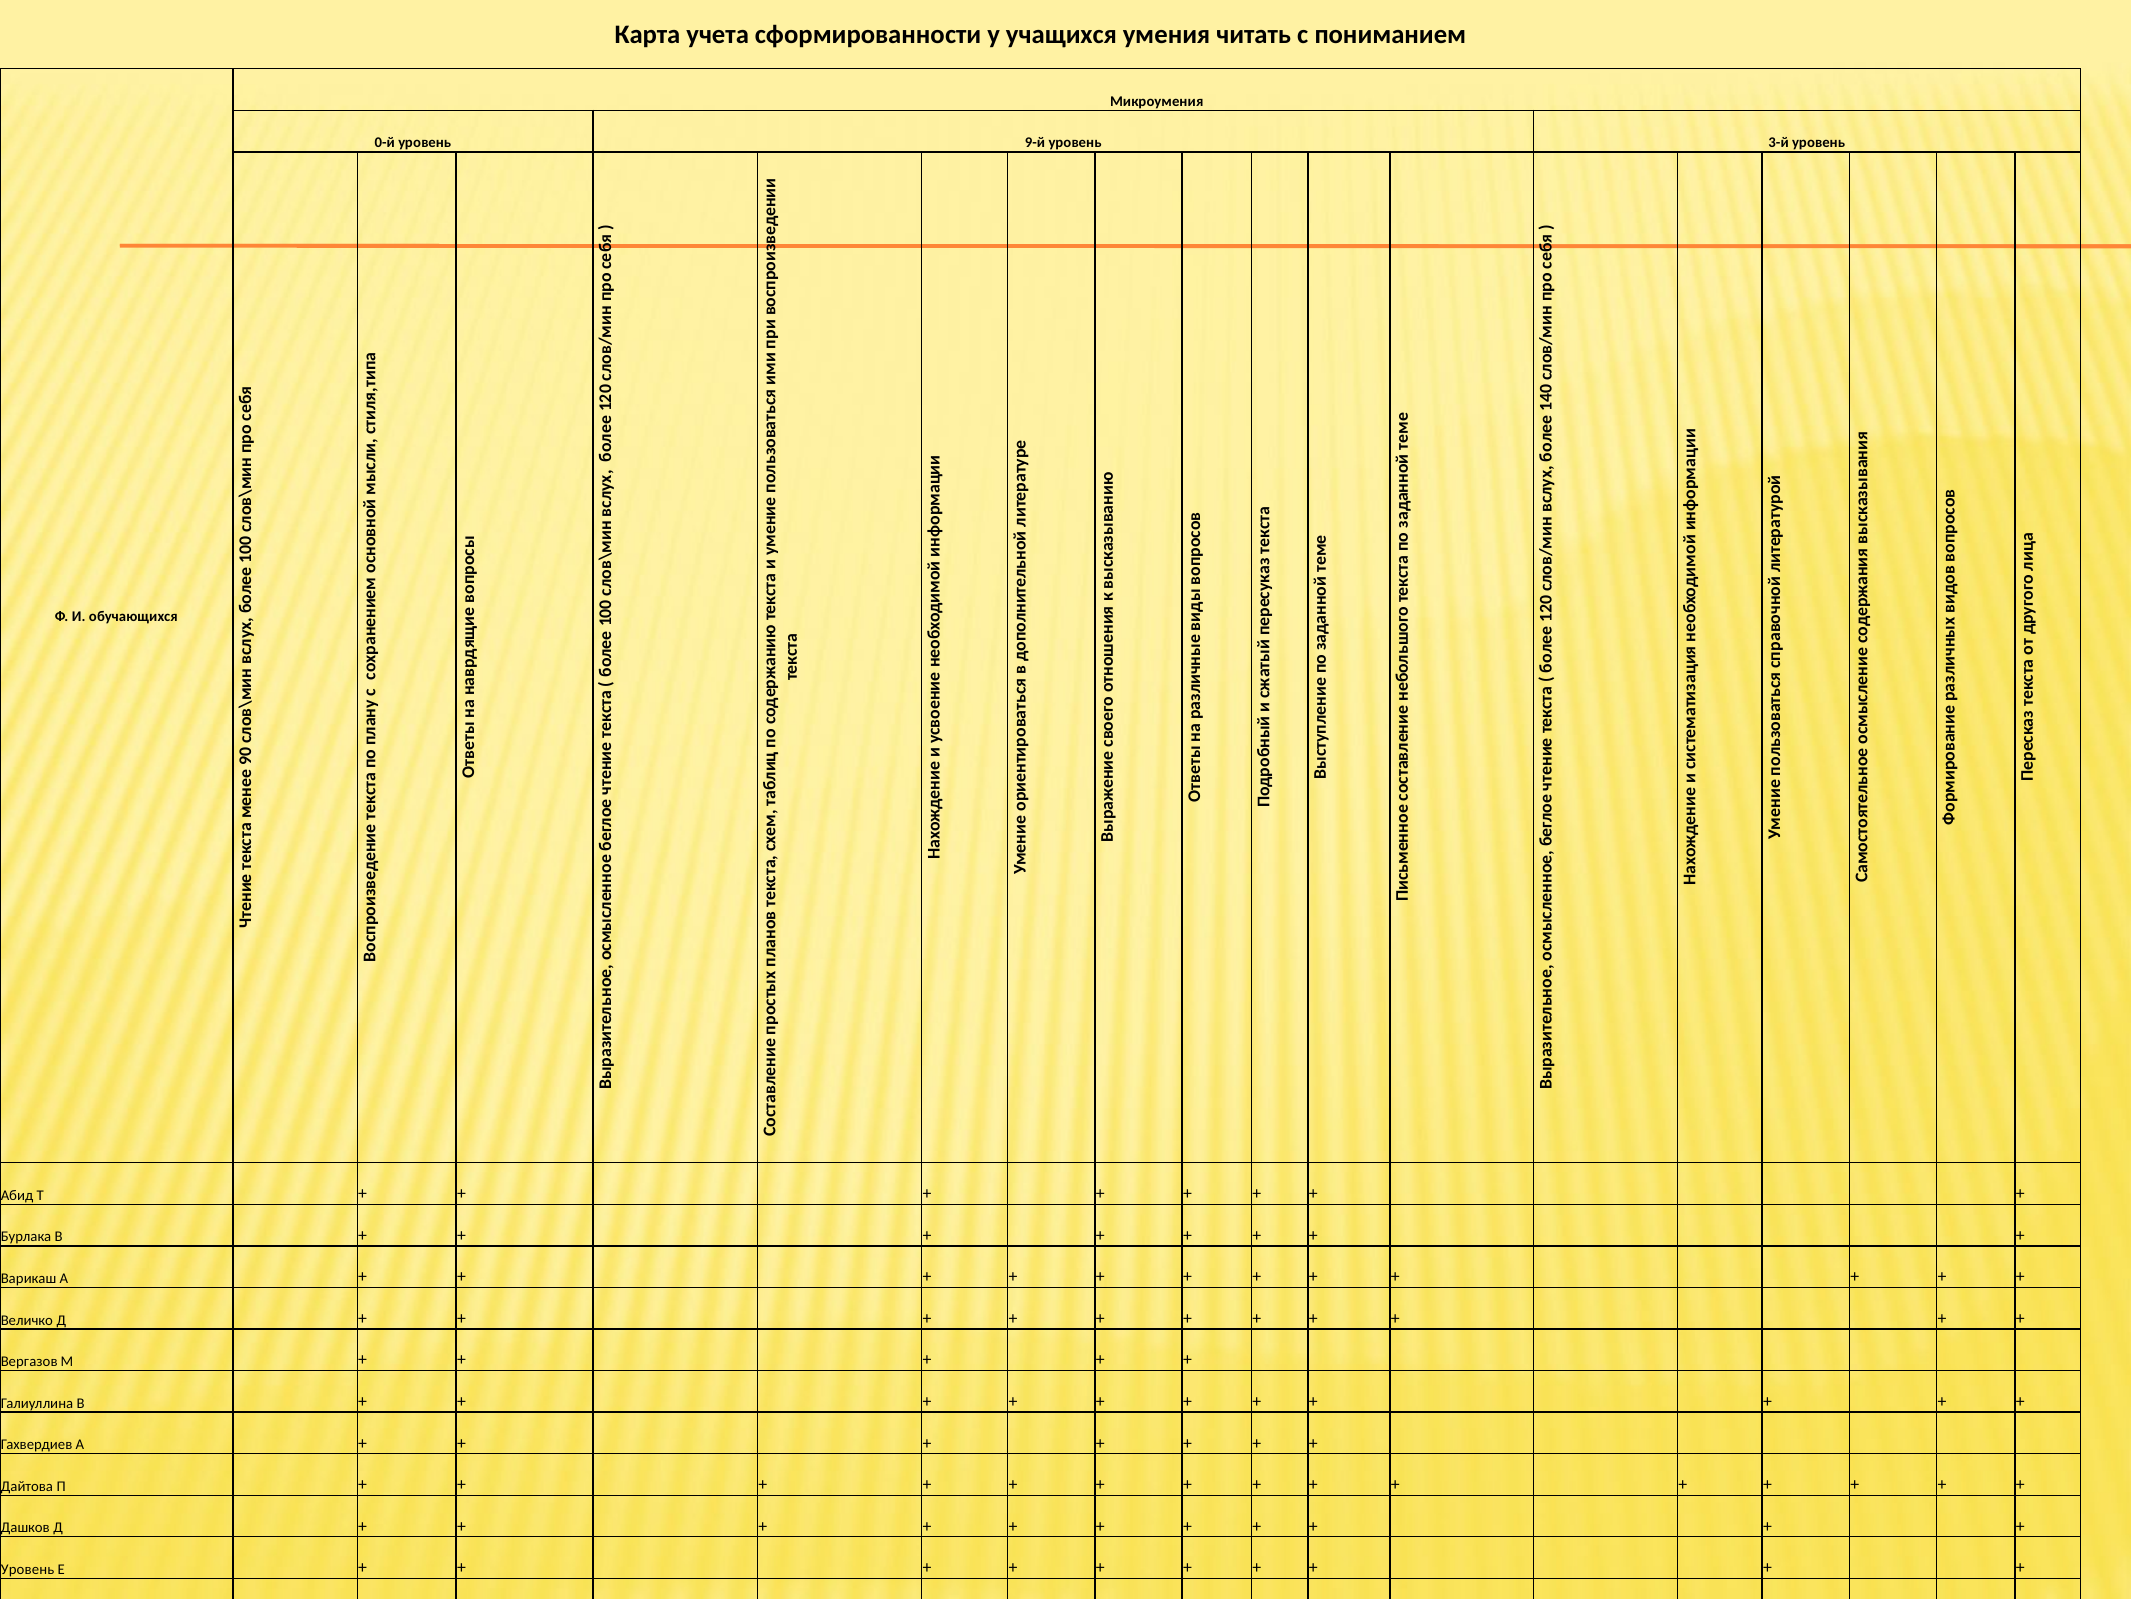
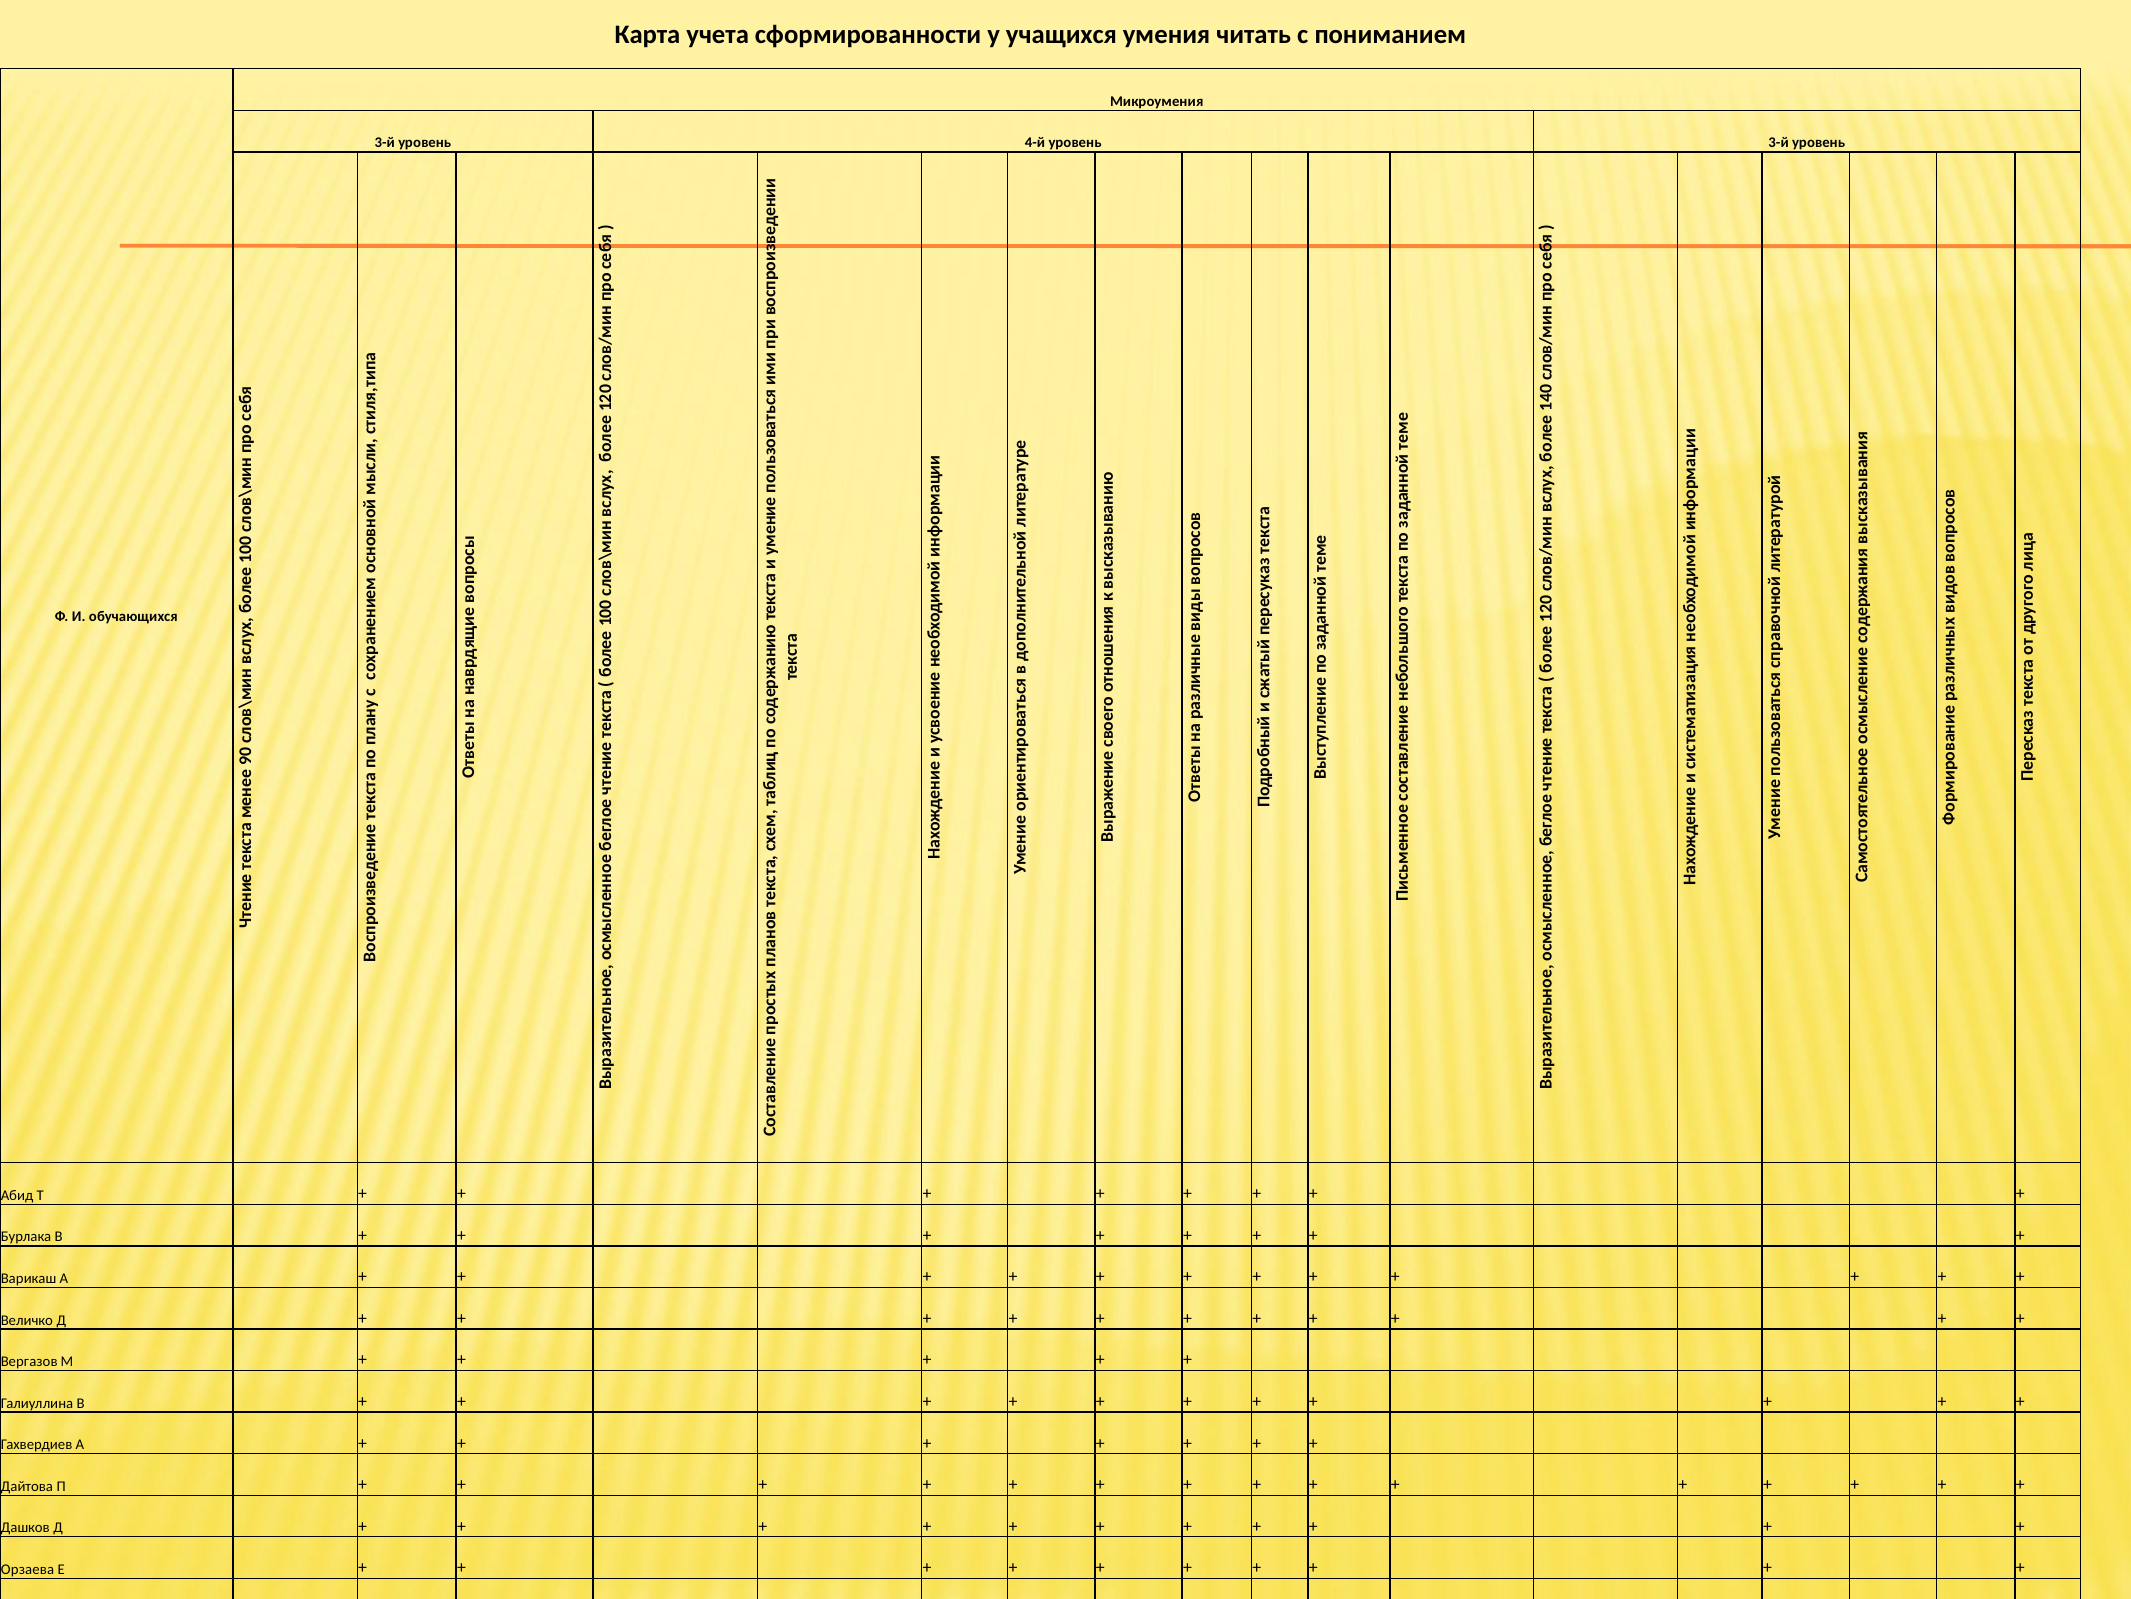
0-й: 0-й -> 3-й (385, 143)
9-й: 9-й -> 4-й (1035, 143)
Уровень: Уровень -> Орзаева (28, 1569)
